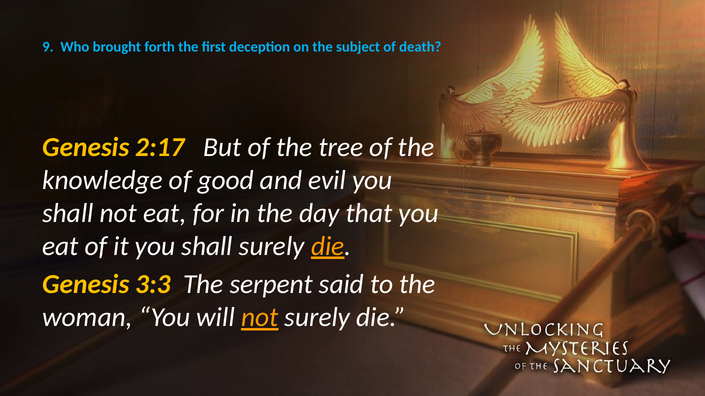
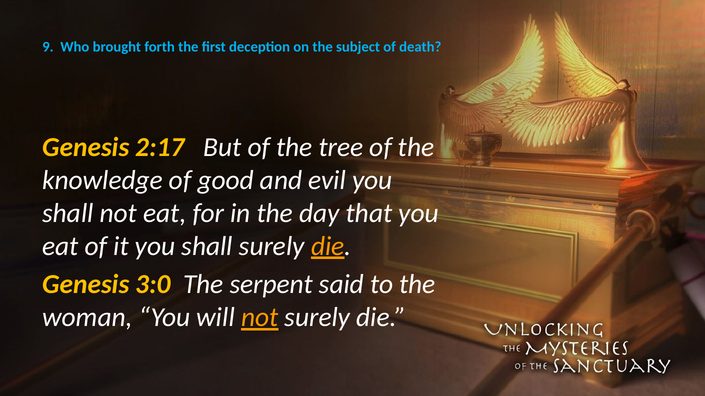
3:3: 3:3 -> 3:0 (153, 285)
